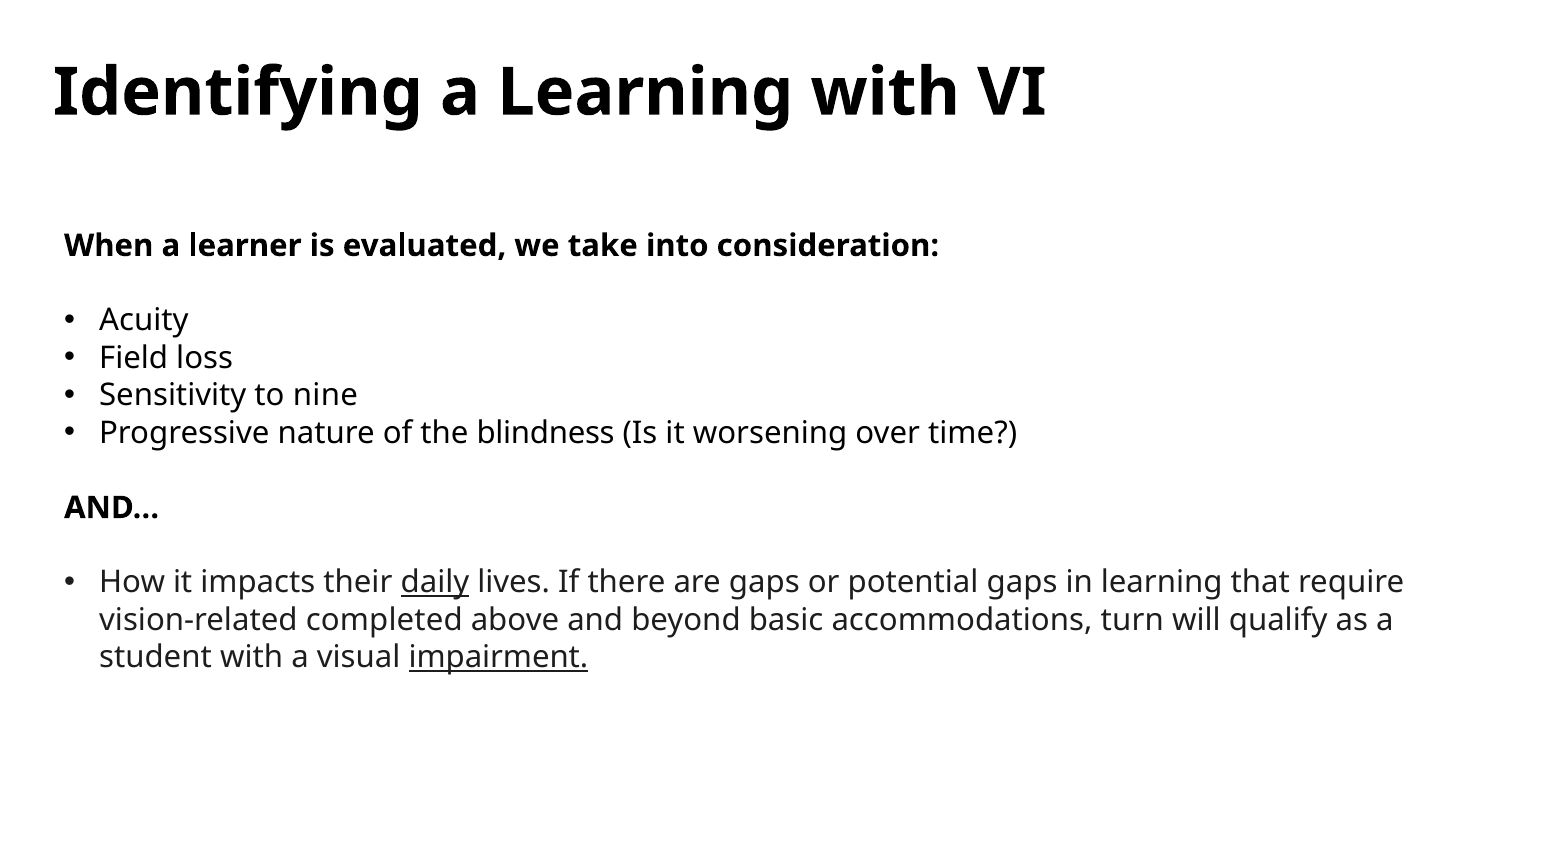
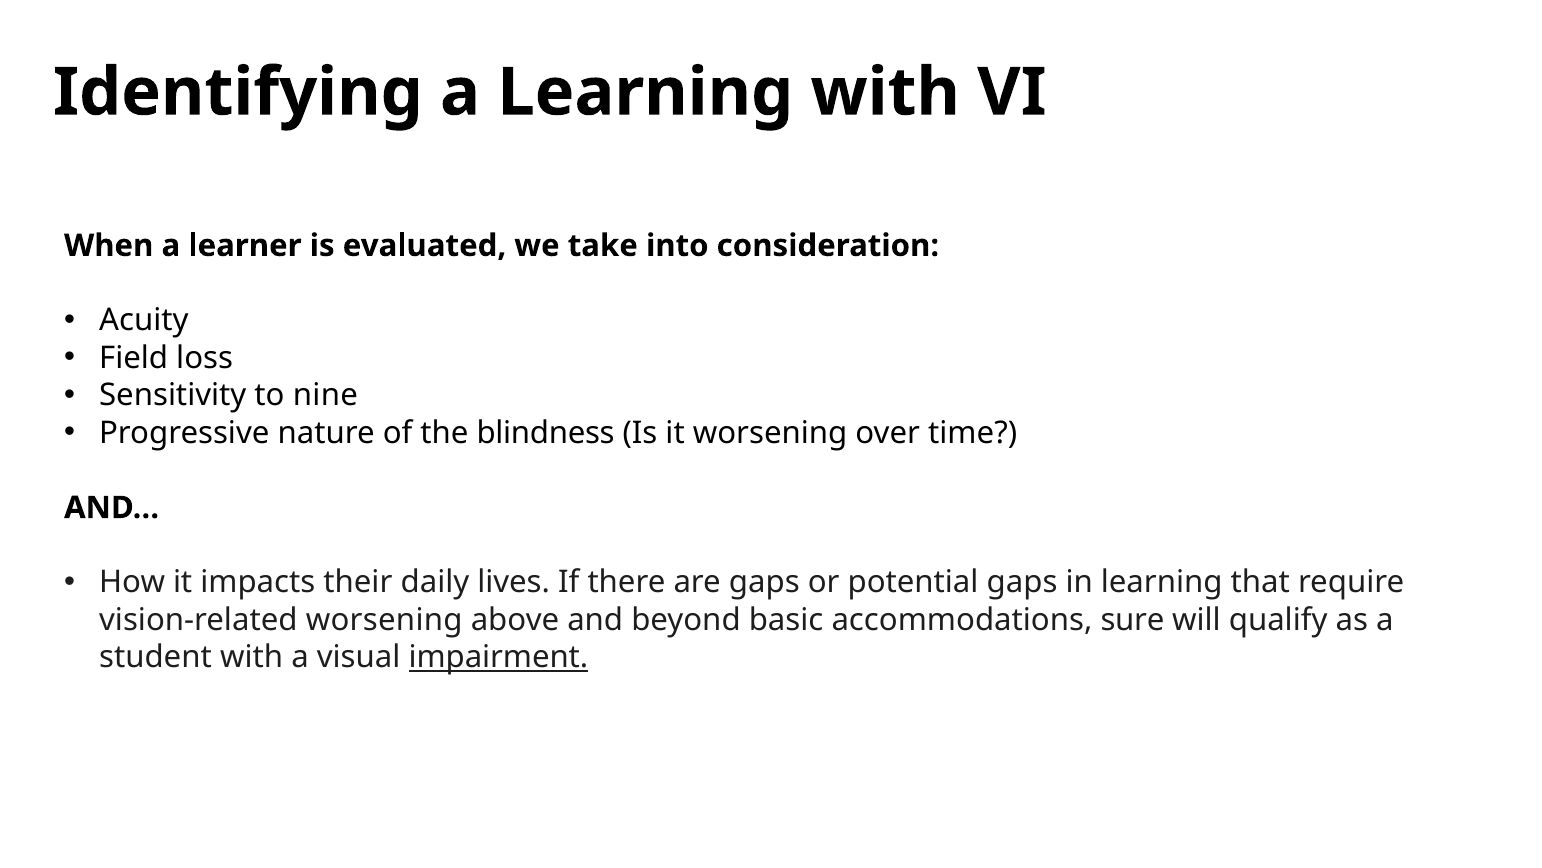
daily underline: present -> none (435, 582)
vision-related completed: completed -> worsening (384, 620)
turn: turn -> sure (1132, 620)
